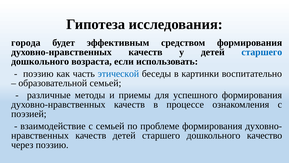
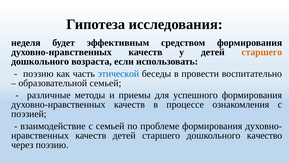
города: города -> неделя (26, 43)
старшего colour: blue -> orange (262, 52)
картинки: картинки -> провести (200, 73)
